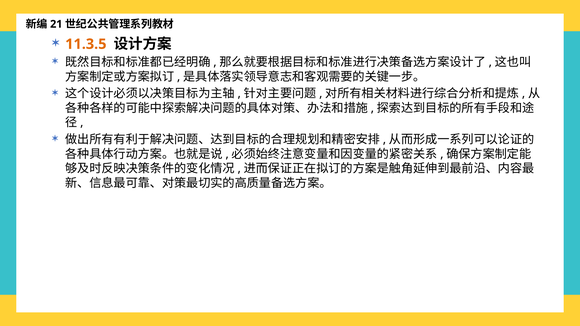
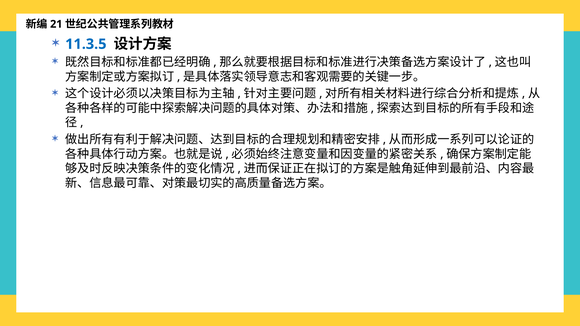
11.3.5 colour: orange -> blue (86, 44)
